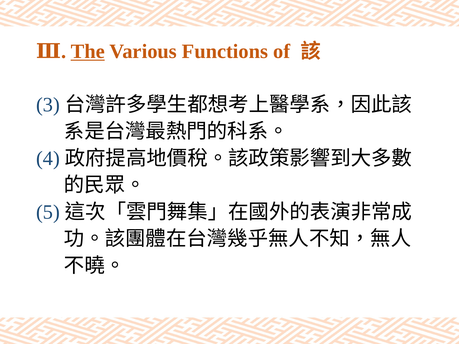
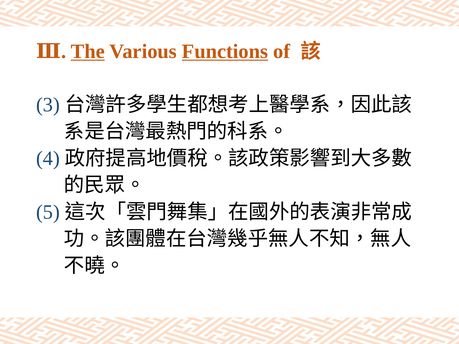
Functions underline: none -> present (225, 51)
